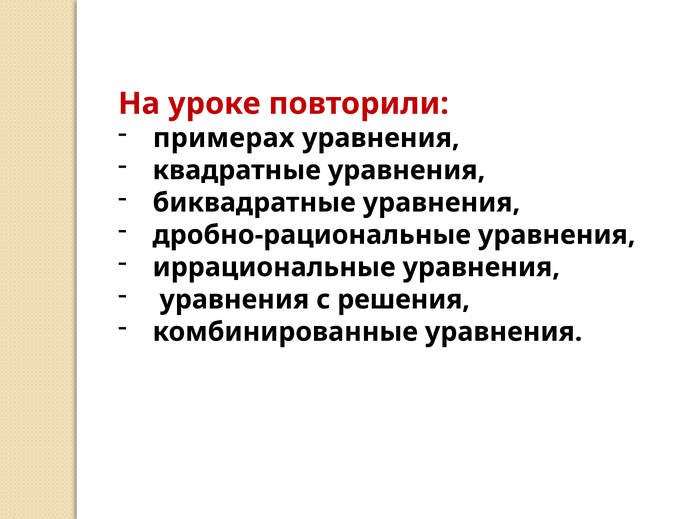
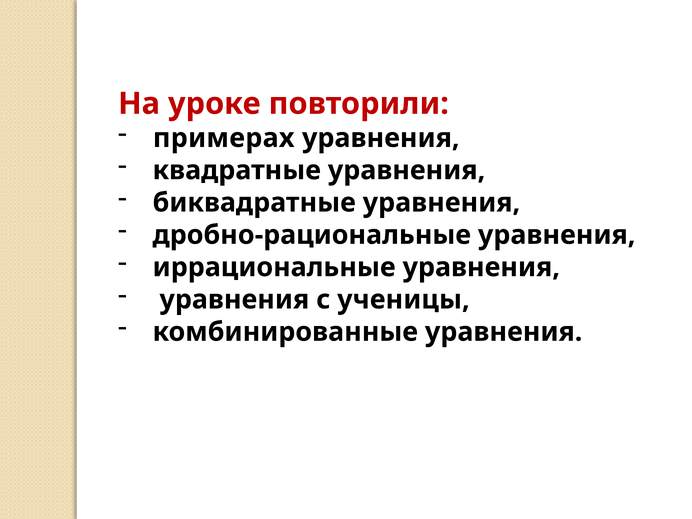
решения: решения -> ученицы (403, 300)
